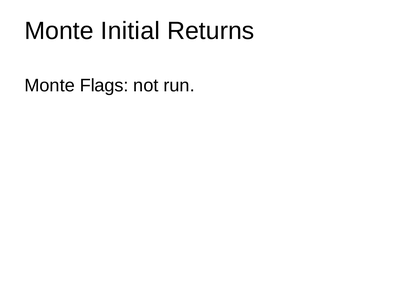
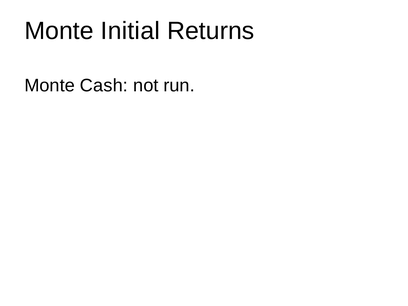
Flags: Flags -> Cash (104, 86)
